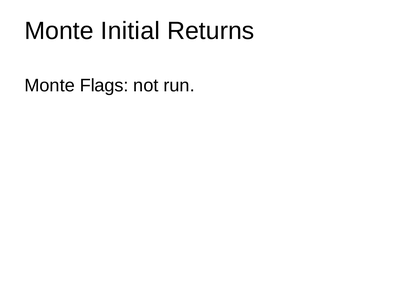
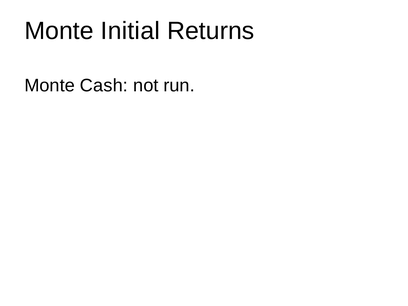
Flags: Flags -> Cash (104, 86)
